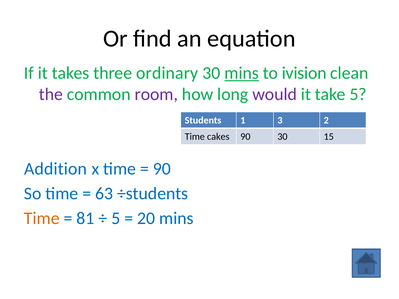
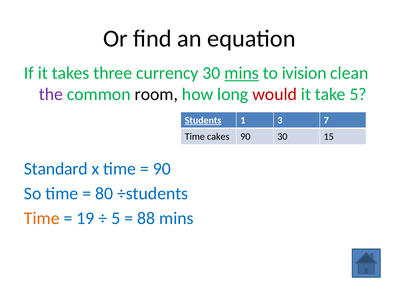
ordinary: ordinary -> currency (167, 73)
room colour: purple -> black (156, 94)
would colour: purple -> red (275, 94)
Students underline: none -> present (203, 120)
2: 2 -> 7 (326, 120)
Addition: Addition -> Standard (56, 169)
63: 63 -> 80 (104, 194)
81: 81 -> 19 (85, 219)
20: 20 -> 88 (146, 219)
